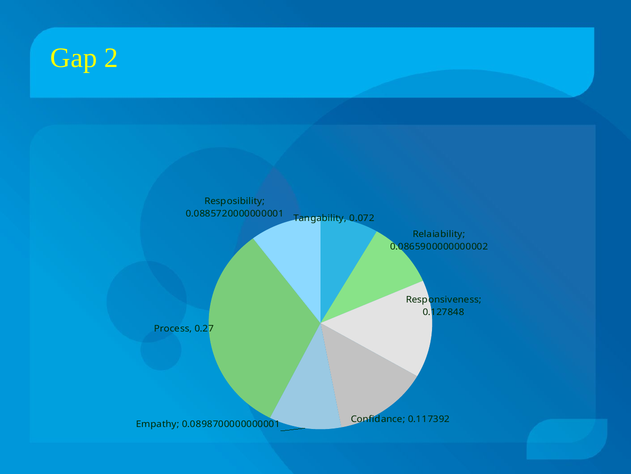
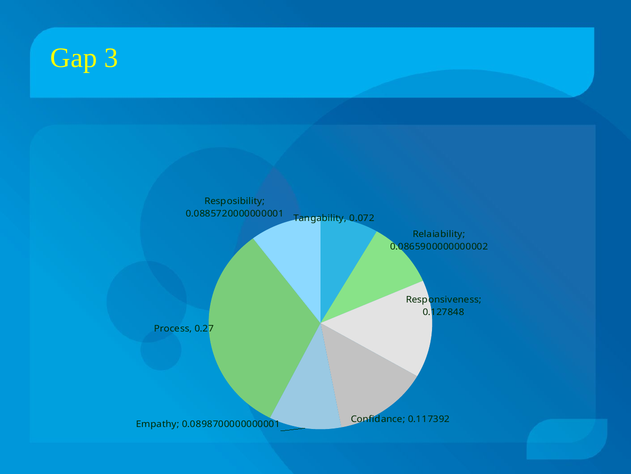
2: 2 -> 3 (111, 58)
